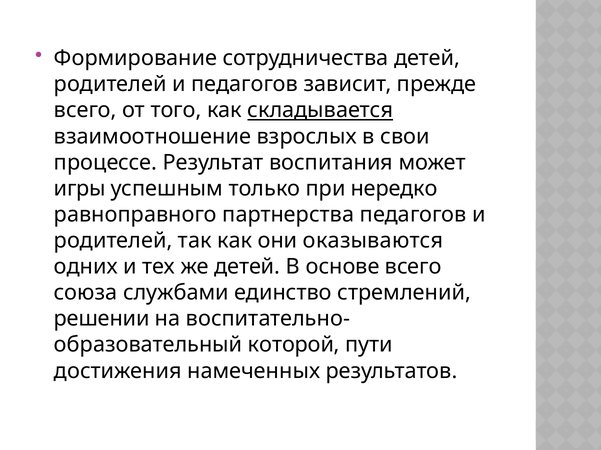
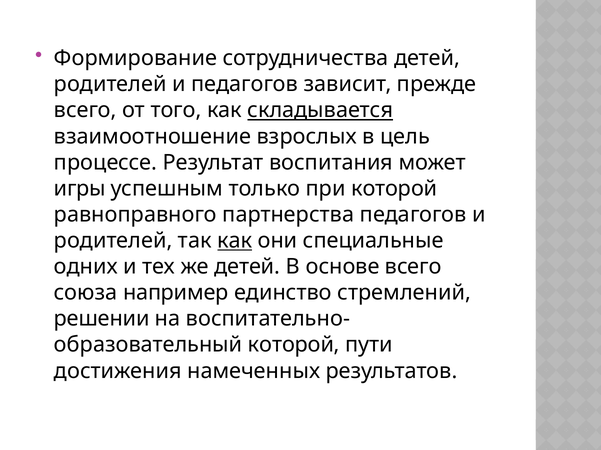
свои: свои -> цель (405, 137)
при нередко: нередко -> которой (394, 189)
как underline: none -> present (235, 241)
оказываются: оказываются -> специальные (373, 241)
службами: службами -> например (176, 293)
